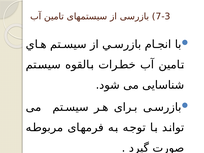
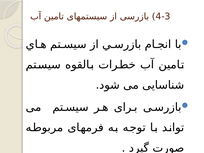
7-3: 7-3 -> 4-3 (163, 16)
